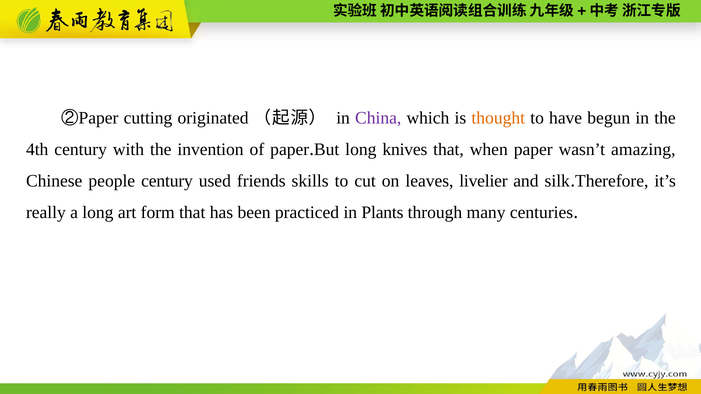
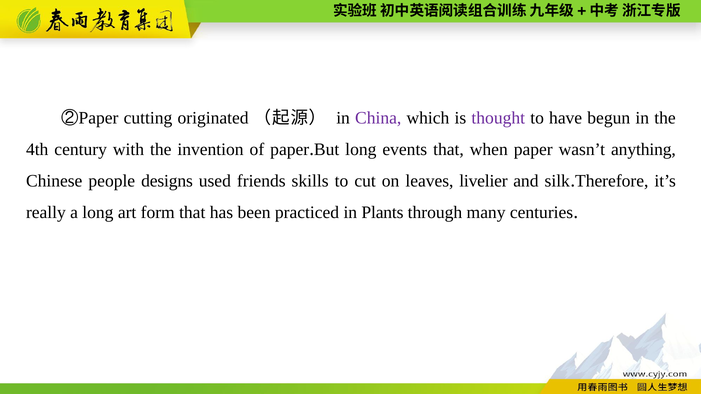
thought colour: orange -> purple (498, 118)
knives: knives -> events (405, 150)
amazing: amazing -> anything (643, 150)
people century: century -> designs (167, 181)
